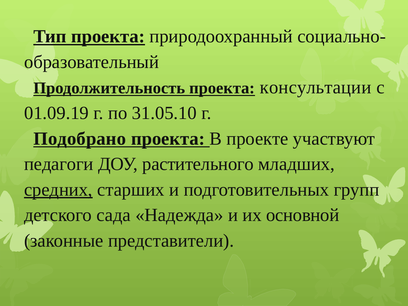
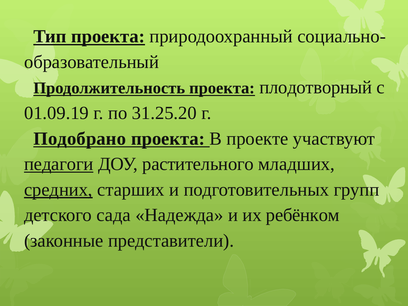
консультации: консультации -> плодотворный (316, 88)
31.05.10: 31.05.10 -> 31.25.20 (164, 113)
педагоги underline: none -> present (59, 164)
основной: основной -> ребёнком (303, 215)
